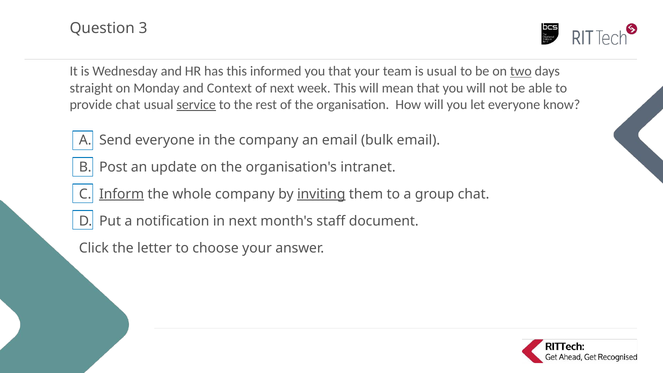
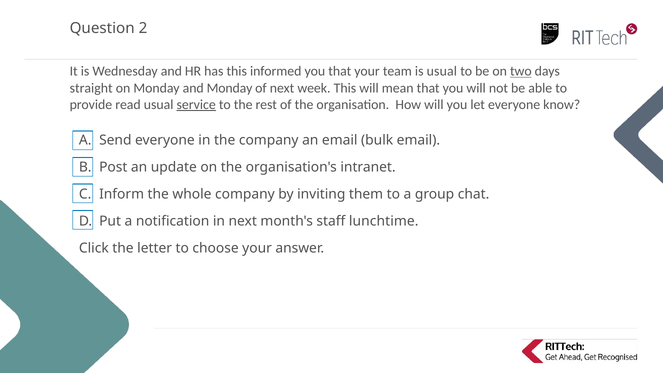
3: 3 -> 2 (143, 28)
and Context: Context -> Monday (230, 88)
provide chat: chat -> read (128, 105)
Inform underline: present -> none (122, 194)
inviting underline: present -> none (321, 194)
document: document -> lunchtime (384, 221)
